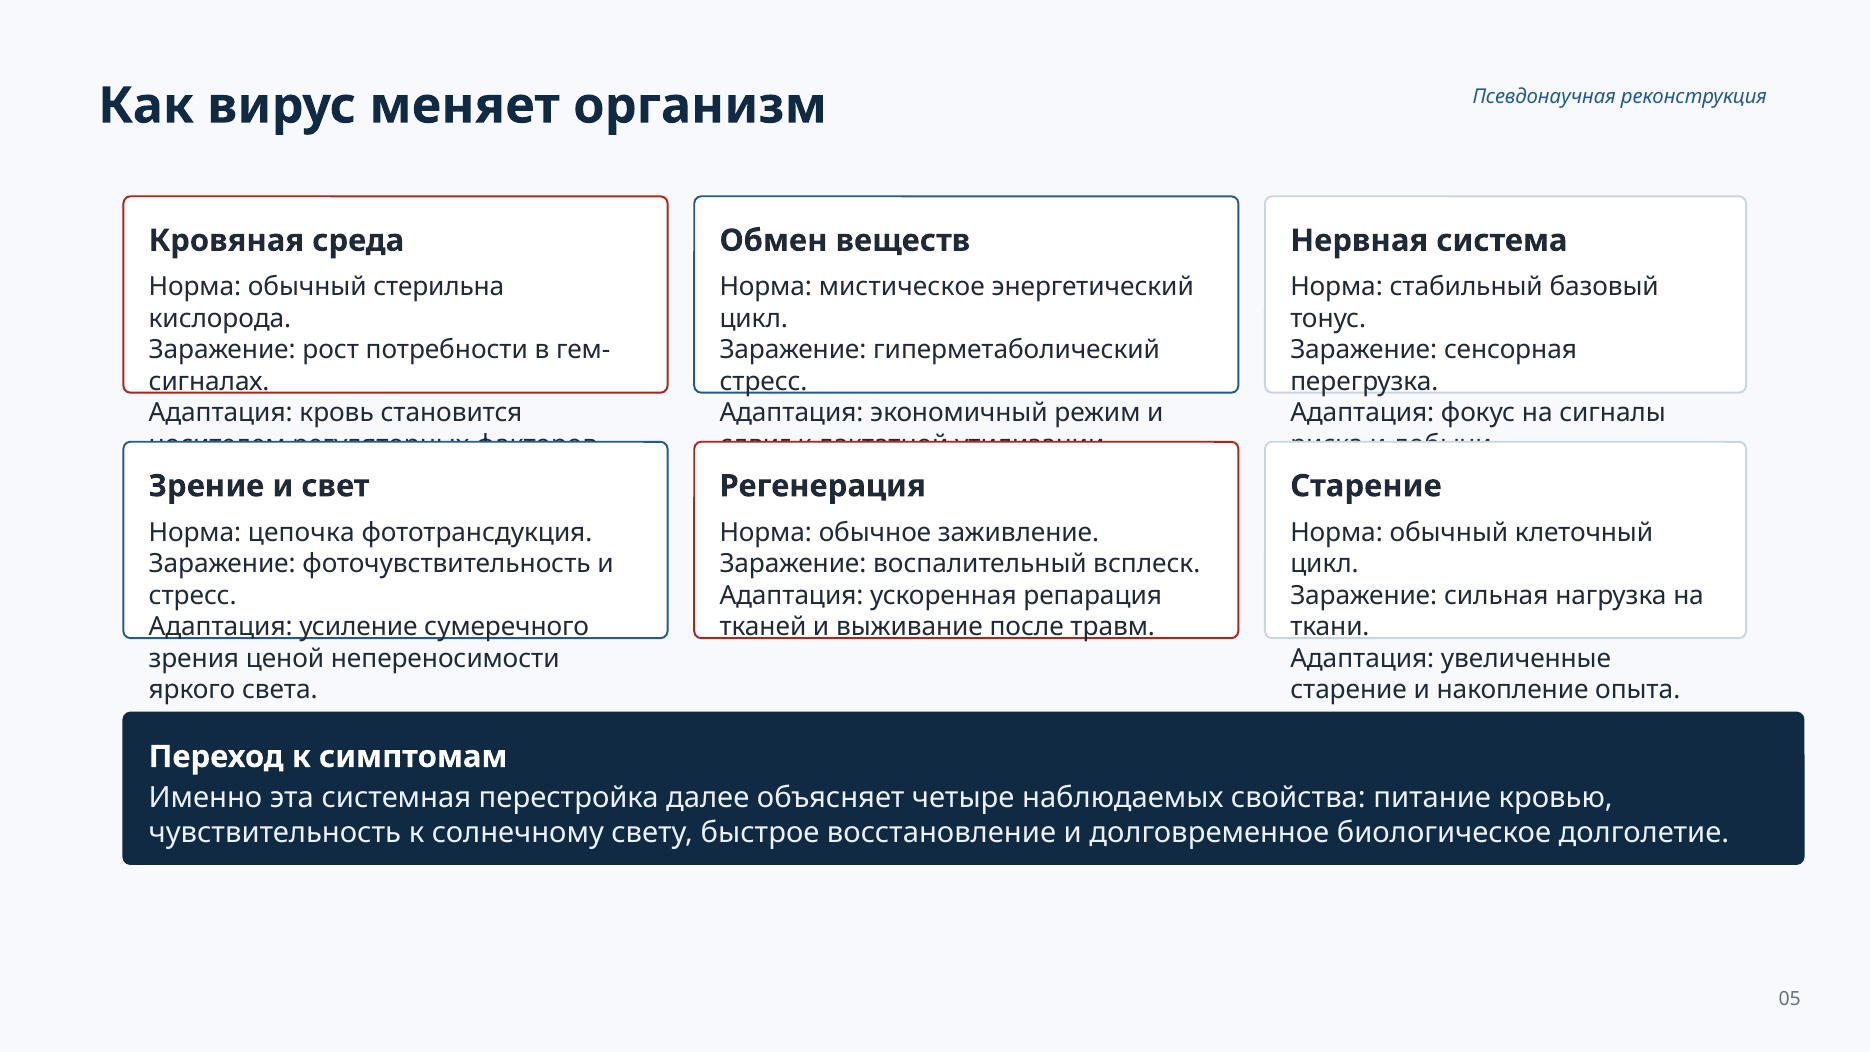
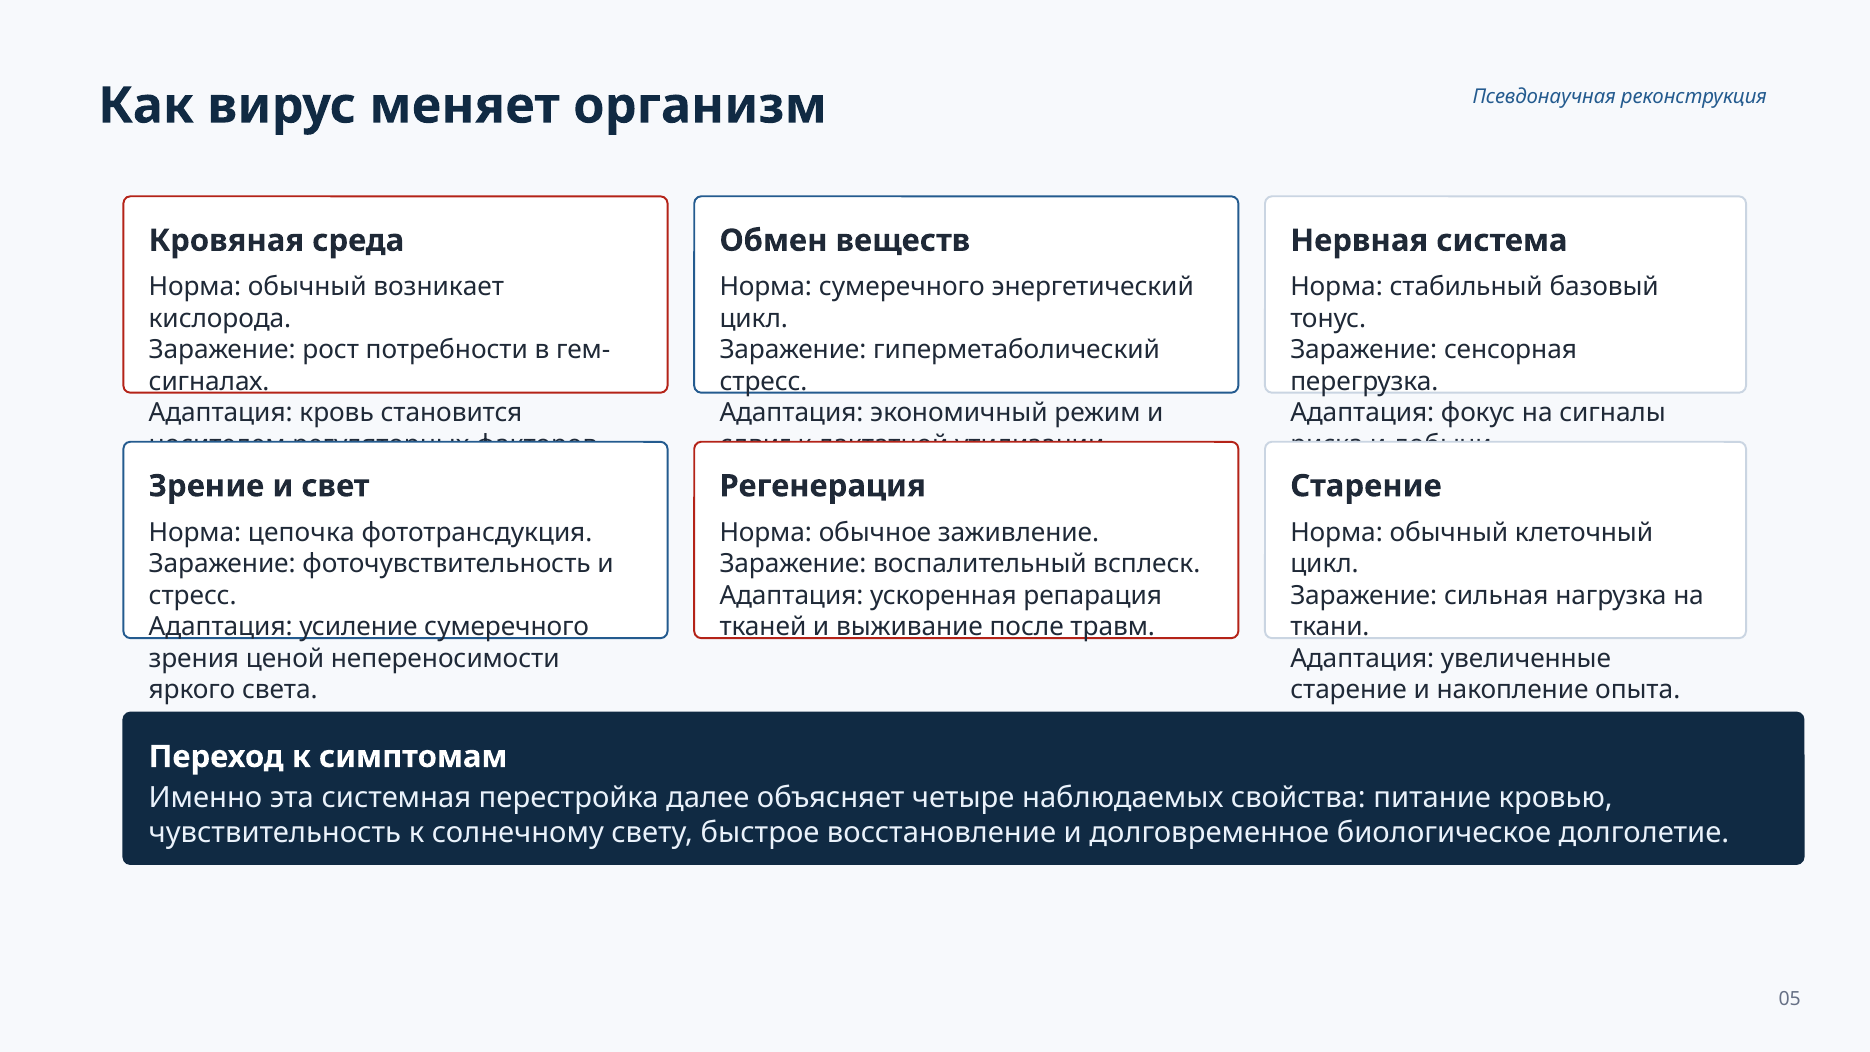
стерильна: стерильна -> возникает (439, 287)
Норма мистическое: мистическое -> сумеречного (902, 287)
